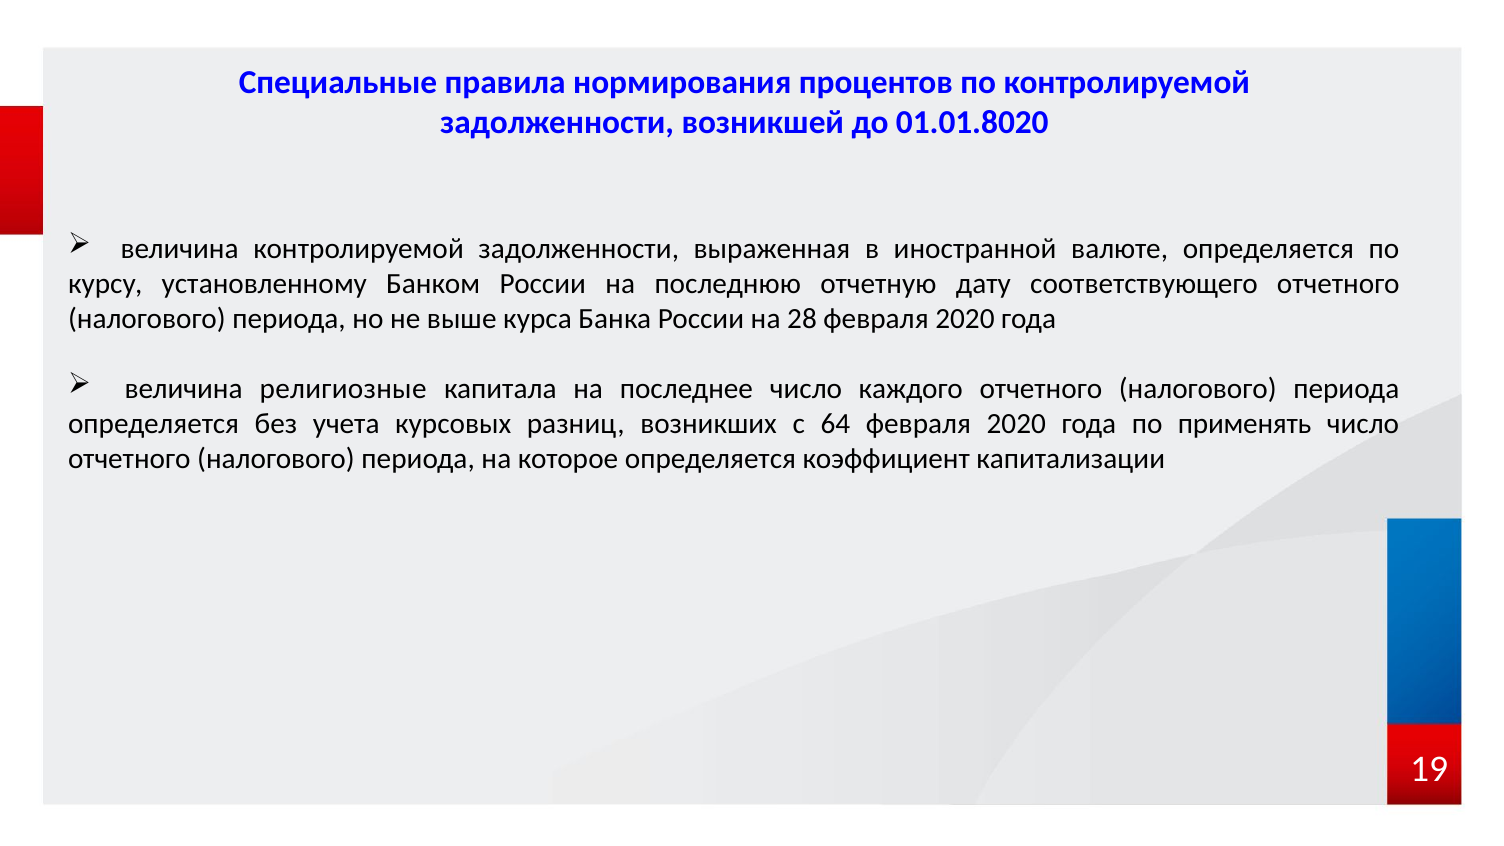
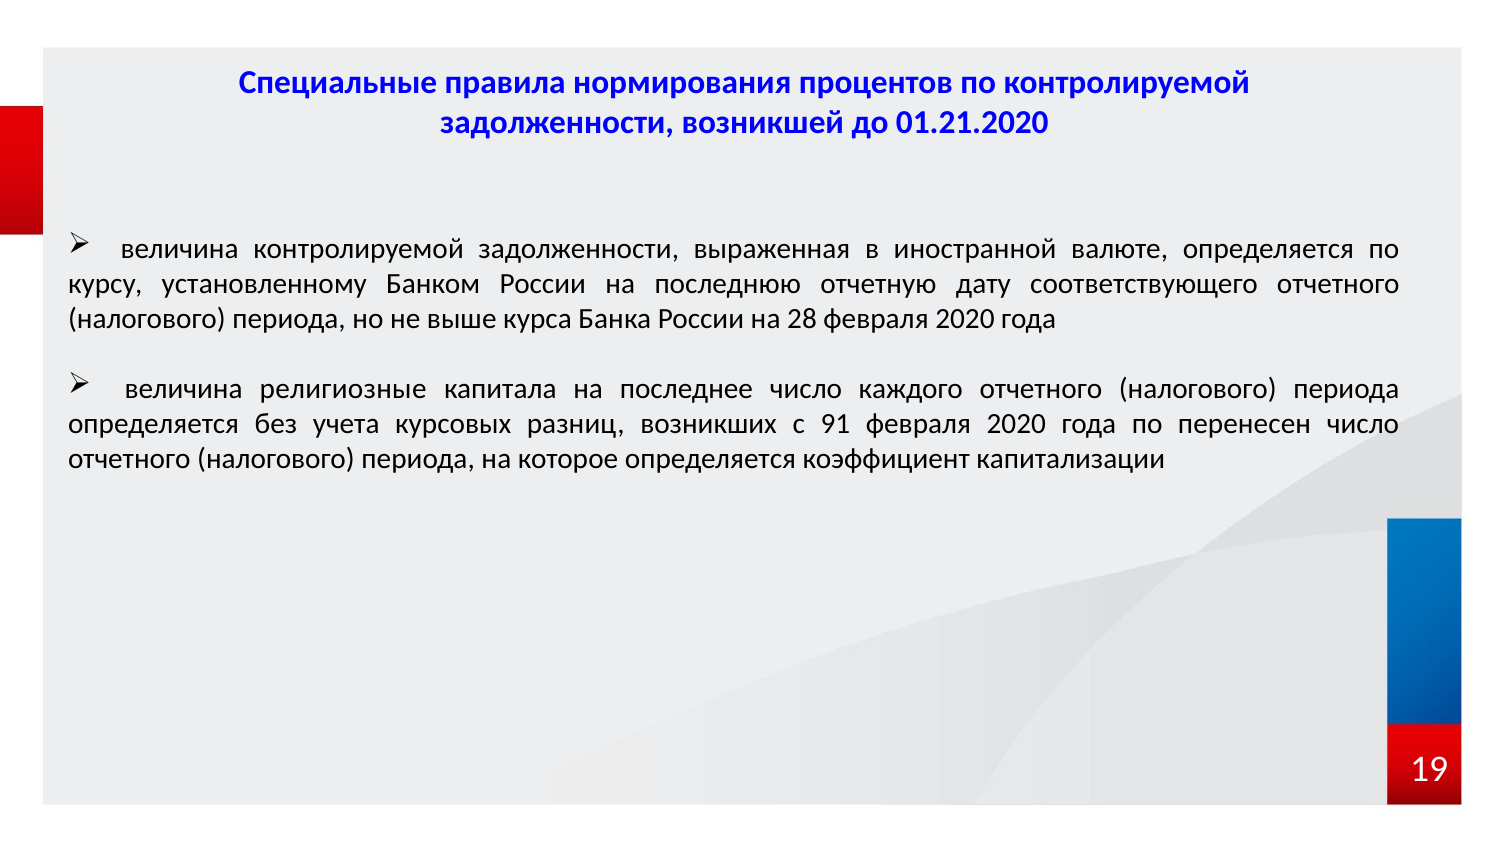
01.01.8020: 01.01.8020 -> 01.21.2020 (972, 123)
64: 64 -> 91 (835, 424)
применять: применять -> перенесен (1245, 424)
